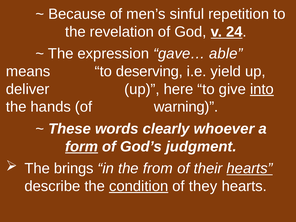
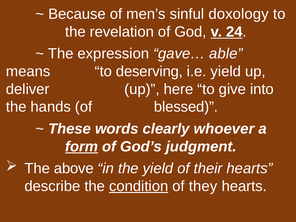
repetition: repetition -> doxology (239, 14)
into underline: present -> none (262, 89)
warning: warning -> blessed (186, 107)
brings: brings -> above (74, 168)
the from: from -> yield (158, 168)
hearts underline: present -> none (250, 168)
